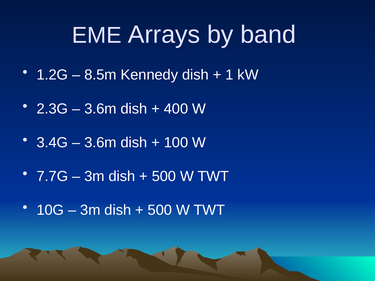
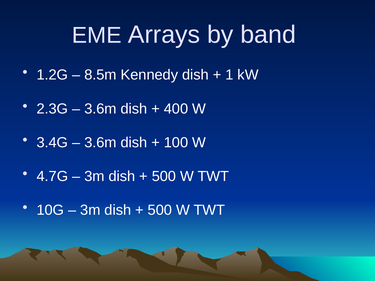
7.7G: 7.7G -> 4.7G (52, 177)
